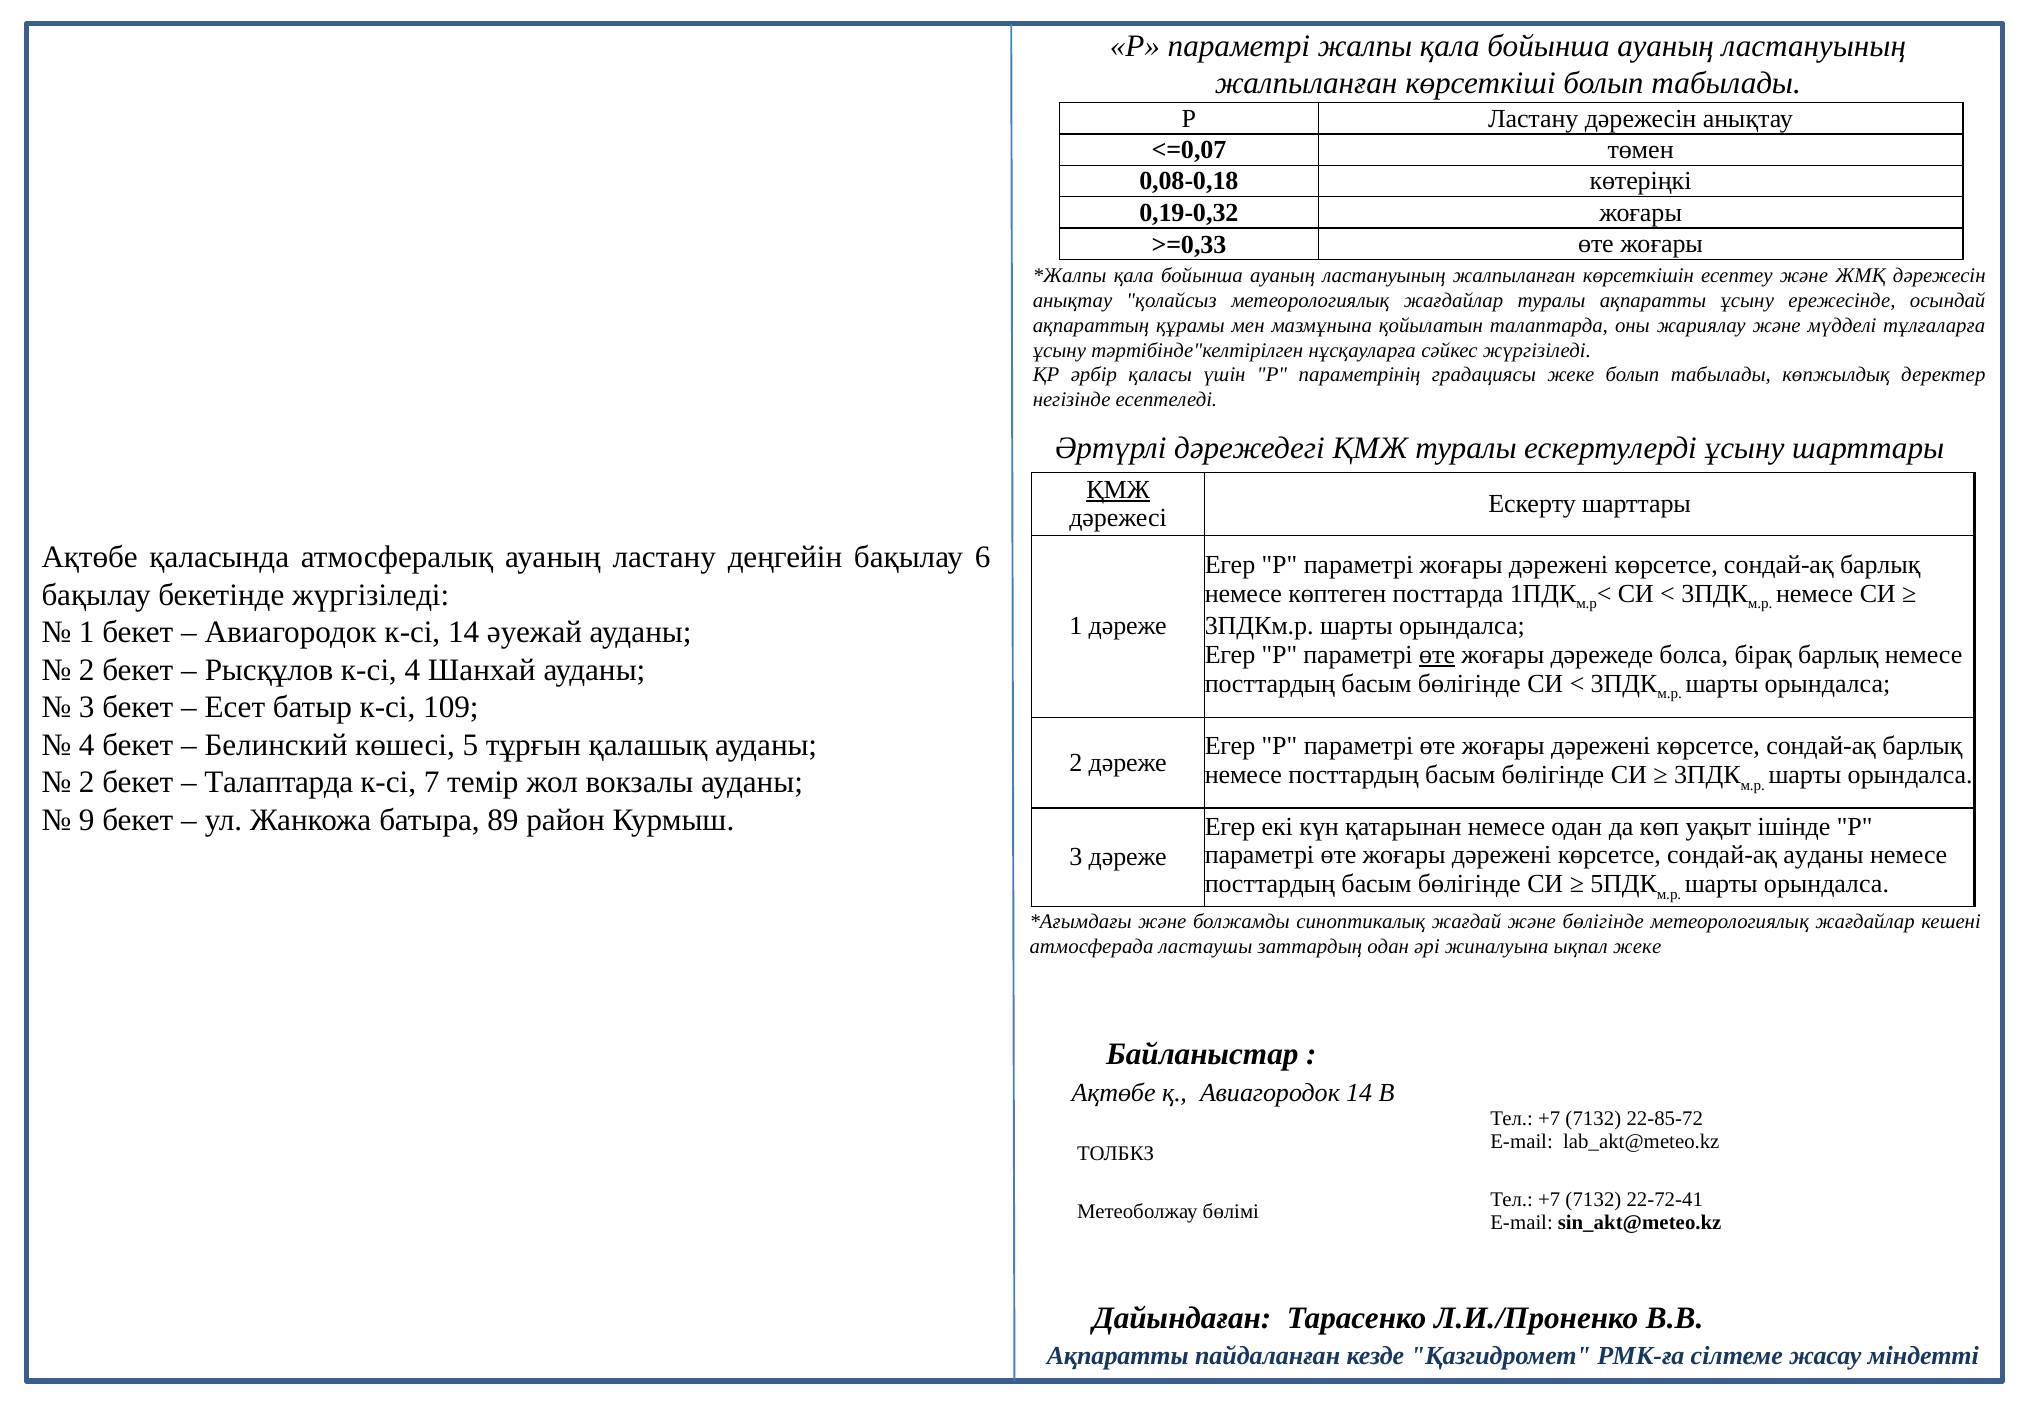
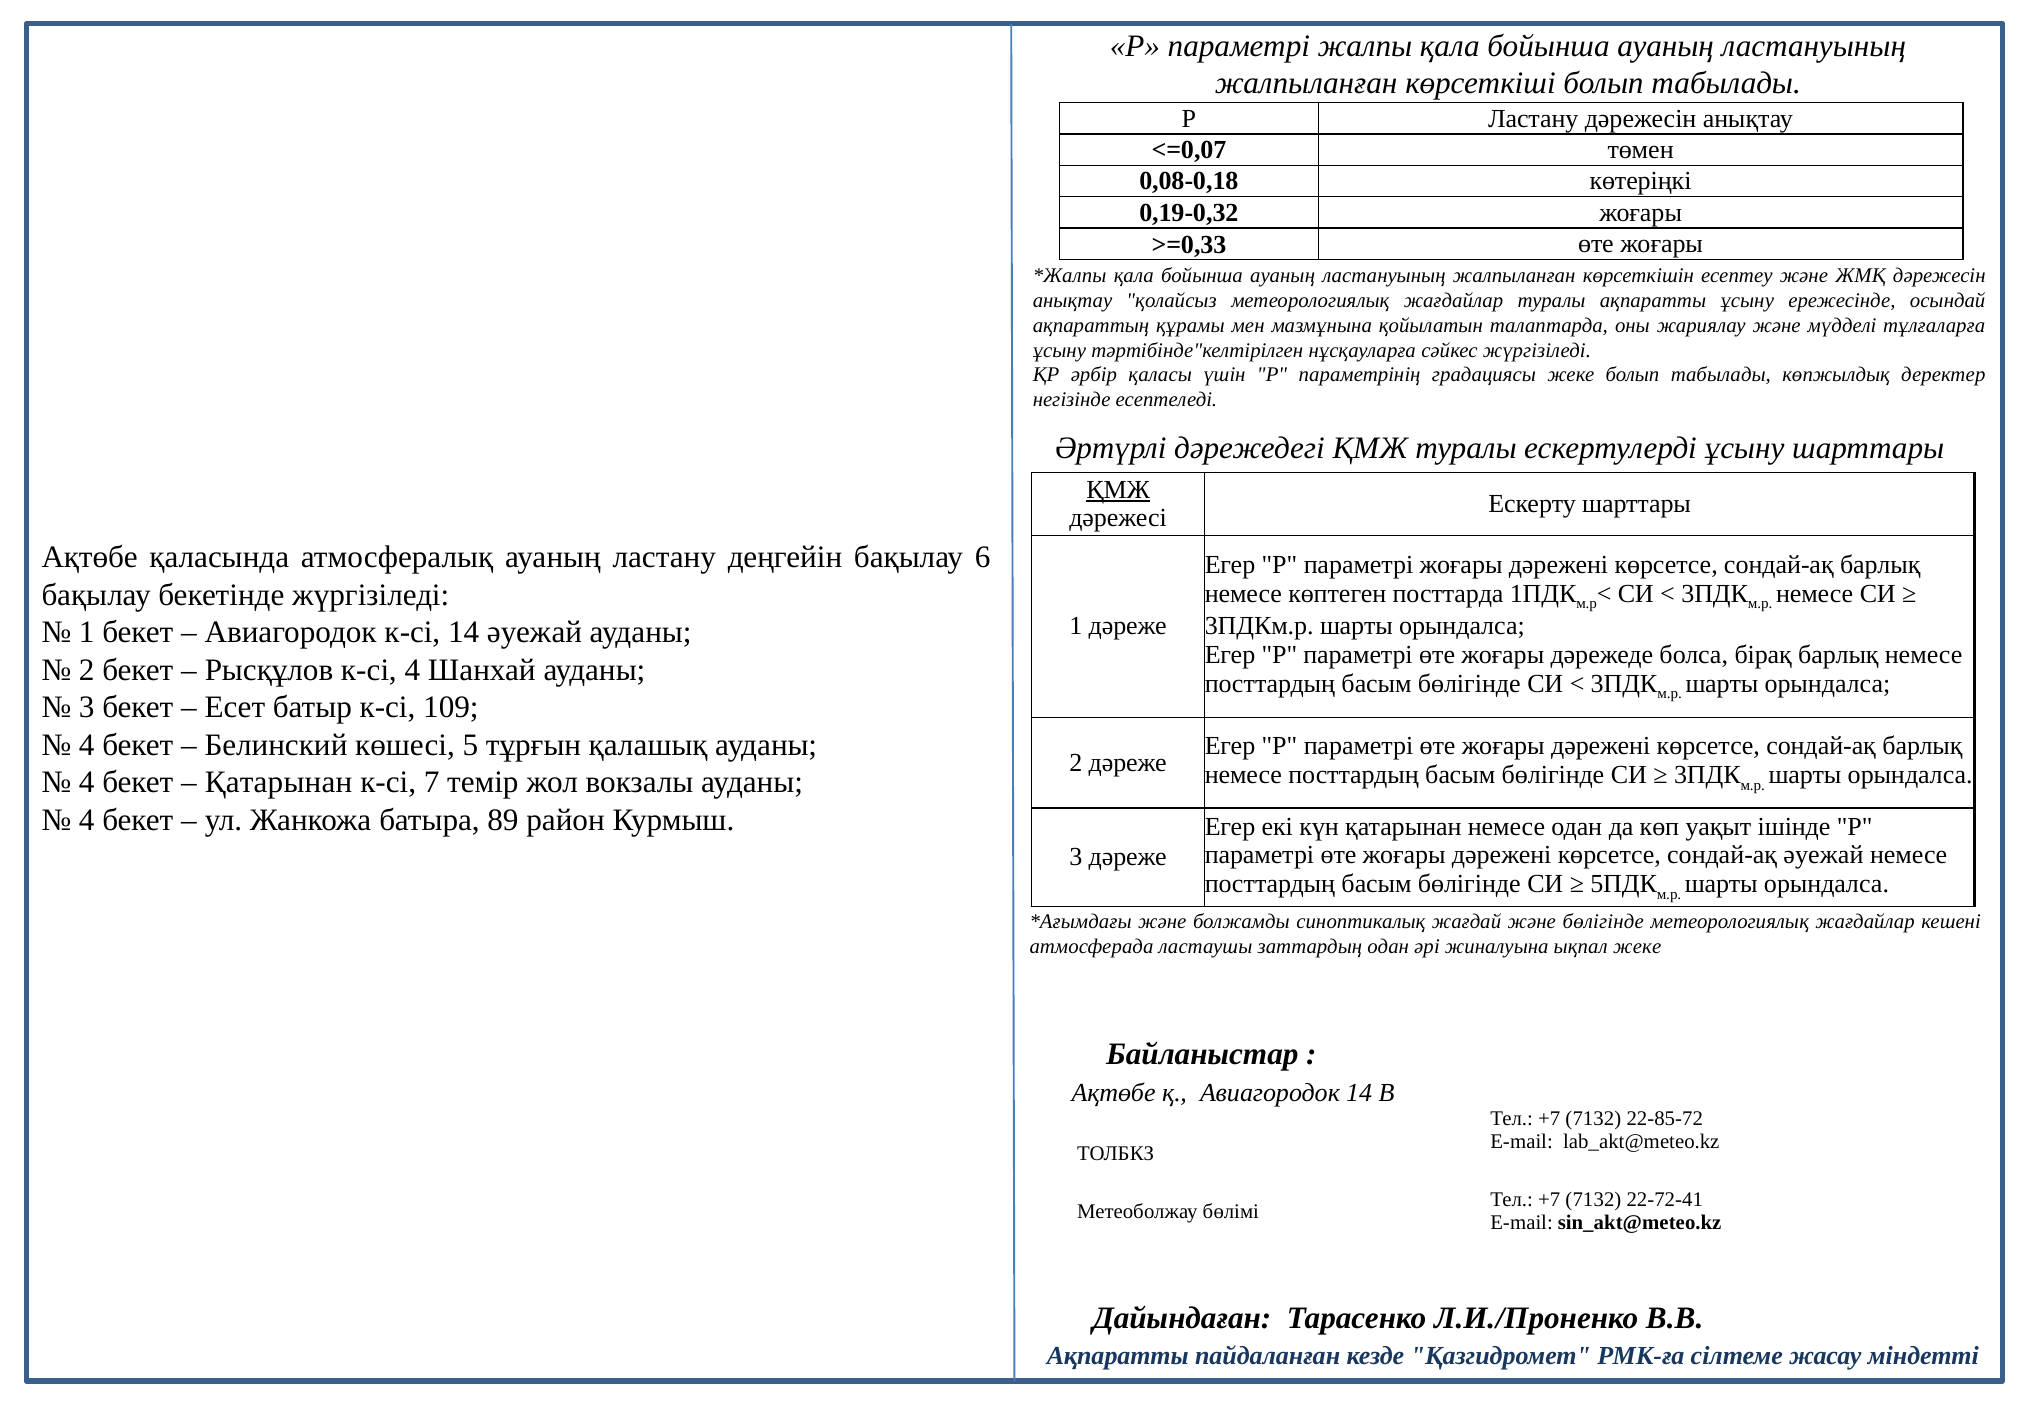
өте underline: present -> none (1437, 655)
2: 2 -> 4 (87, 782)
Талаптарда: Талаптарда -> Қатарынан (279, 782)
9: 9 -> 4 (87, 820)
сондай-ақ ауданы: ауданы -> әуежай (1823, 855)
